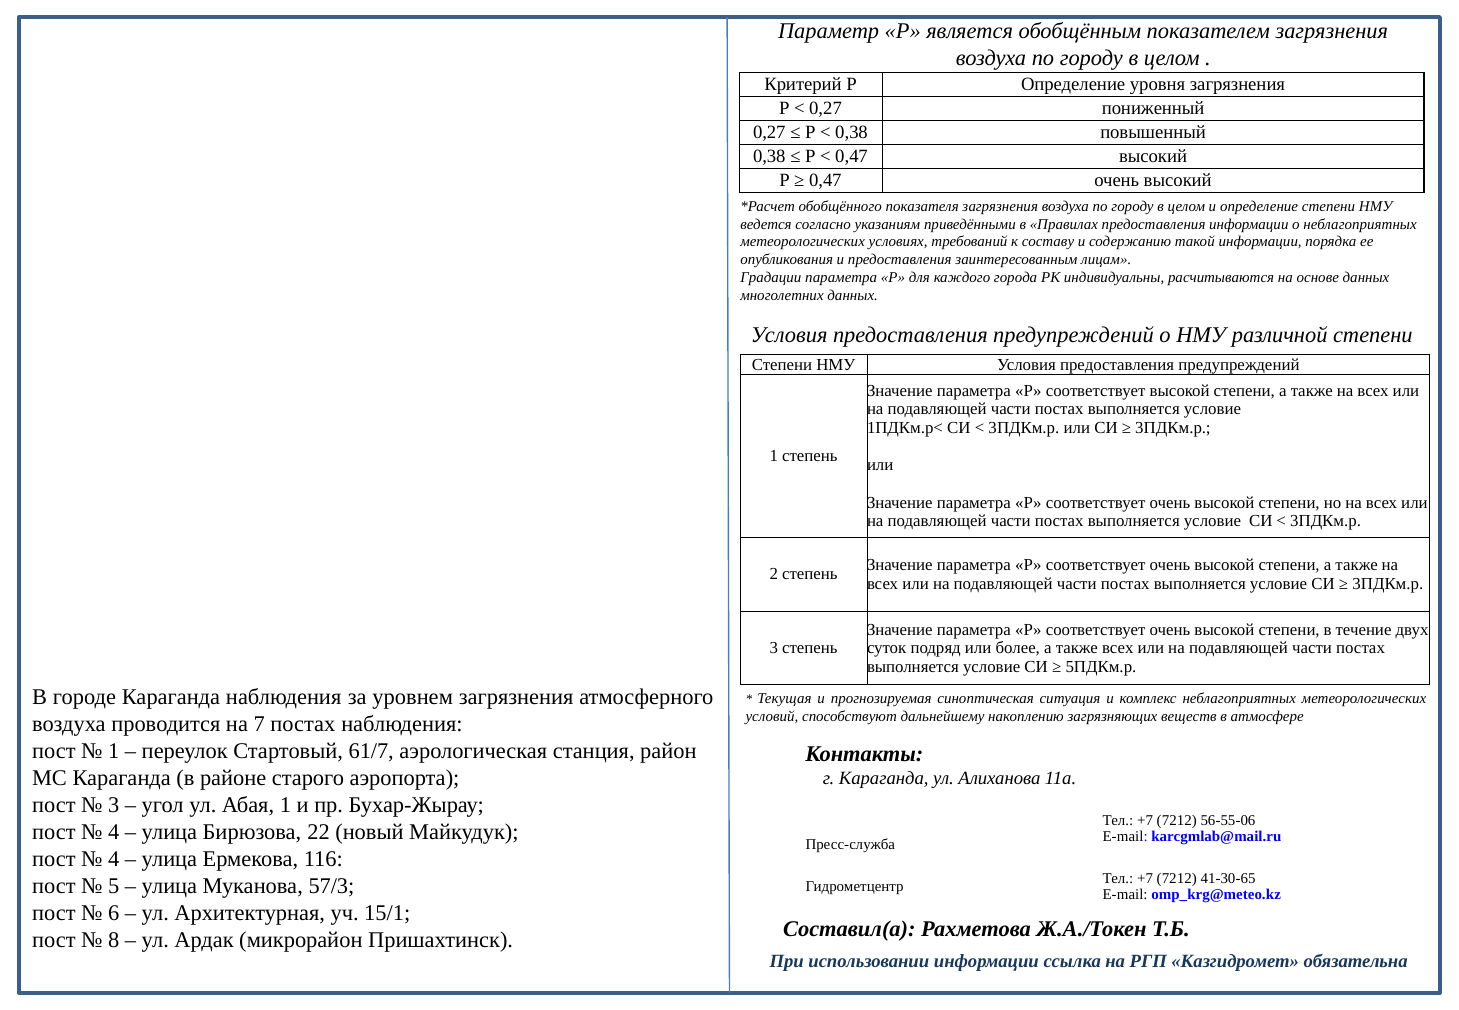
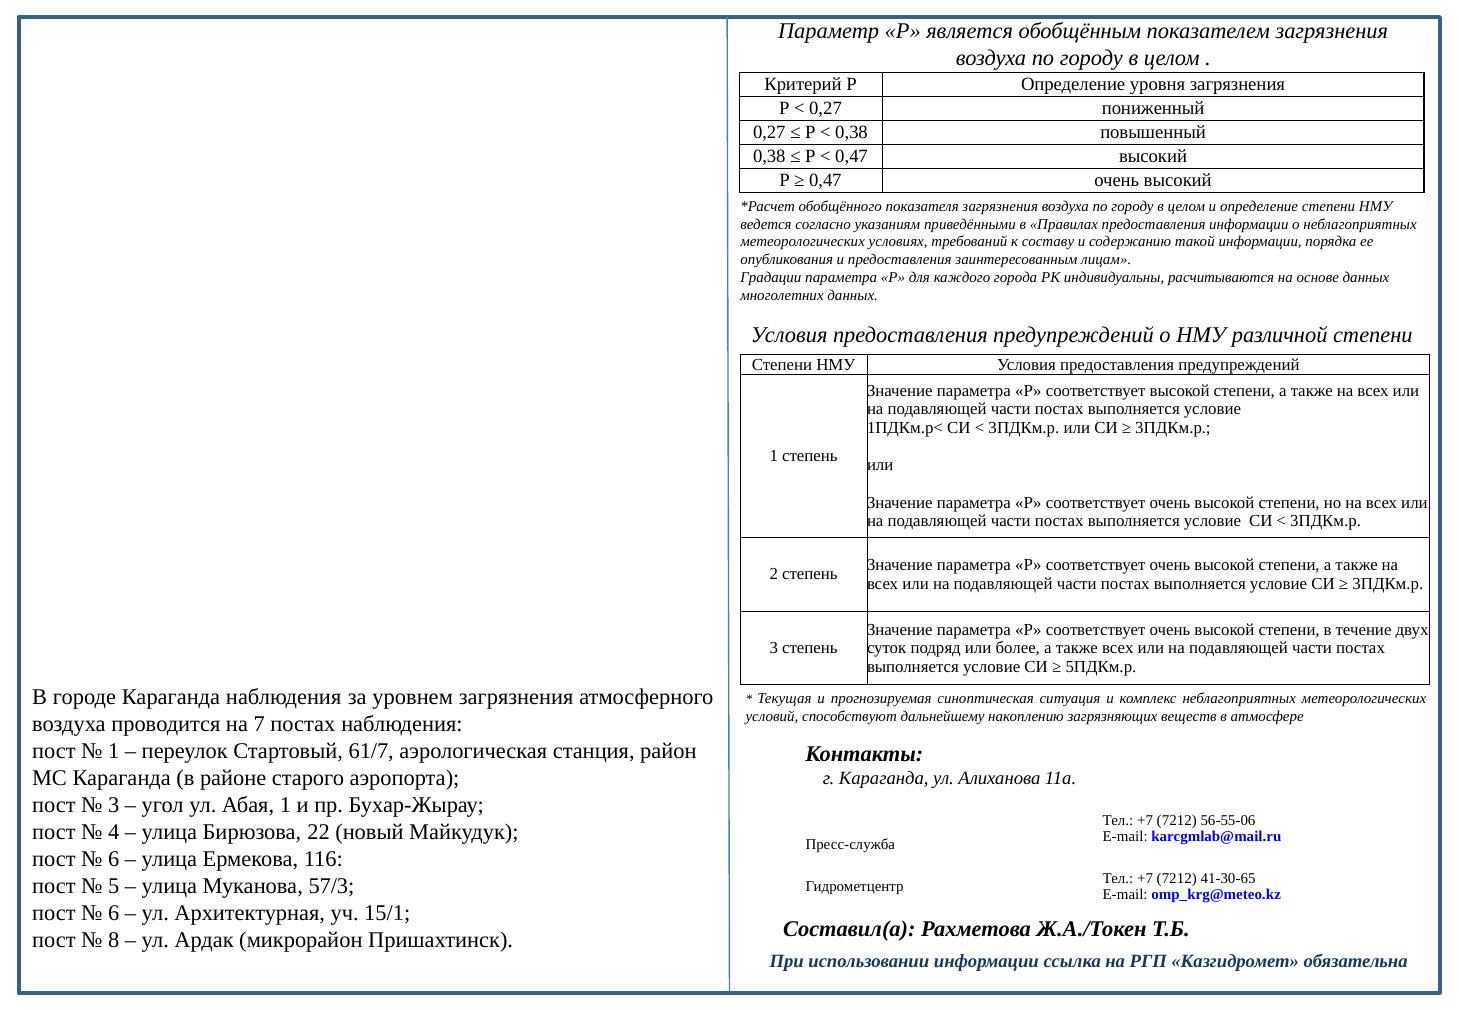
4: 4 -> 6 (114, 859)
